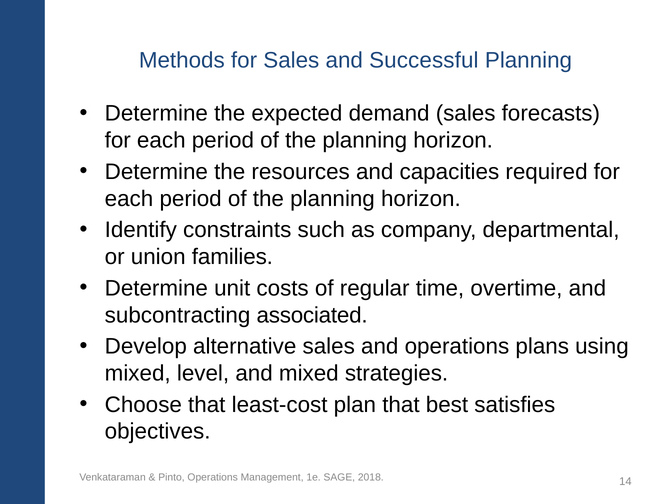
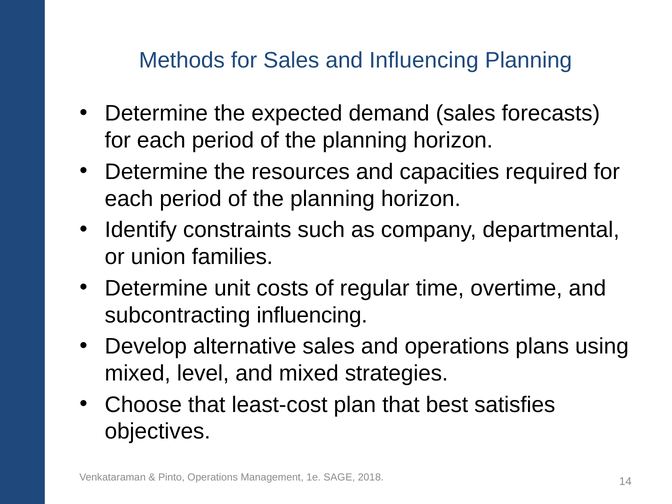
and Successful: Successful -> Influencing (424, 60)
subcontracting associated: associated -> influencing (312, 315)
